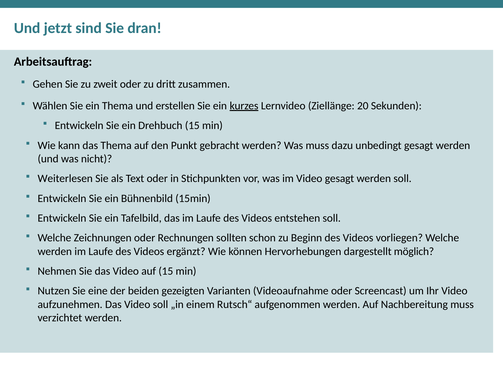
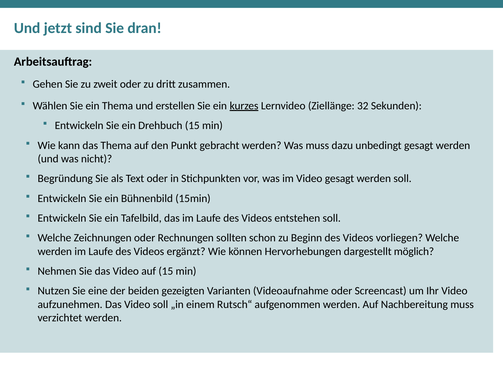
20: 20 -> 32 (363, 106)
Weiterlesen: Weiterlesen -> Begründung (65, 179)
